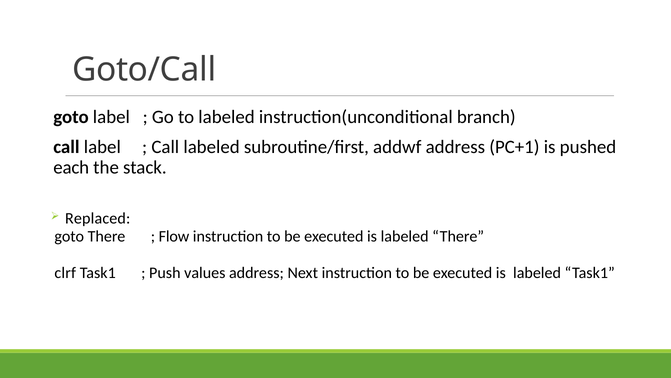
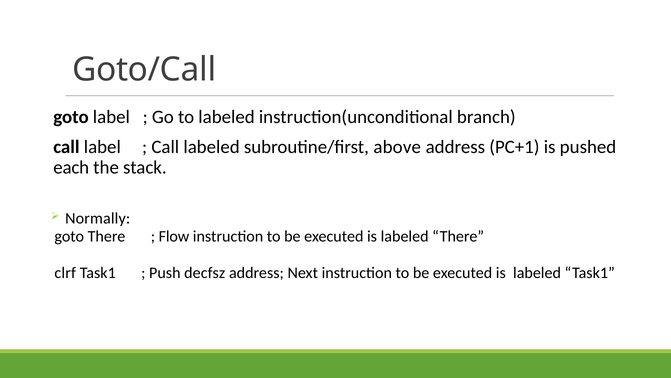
addwf: addwf -> above (397, 147)
Replaced: Replaced -> Normally (98, 218)
values: values -> decfsz (205, 273)
